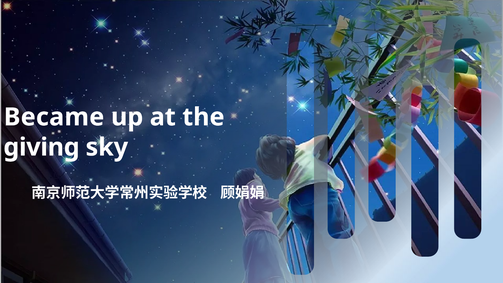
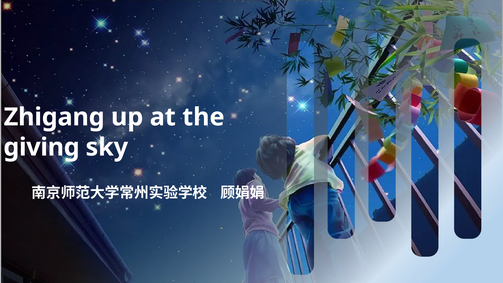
Became: Became -> Zhigang (54, 117)
